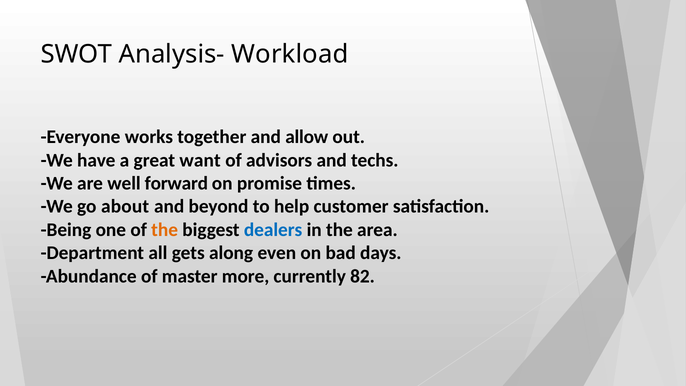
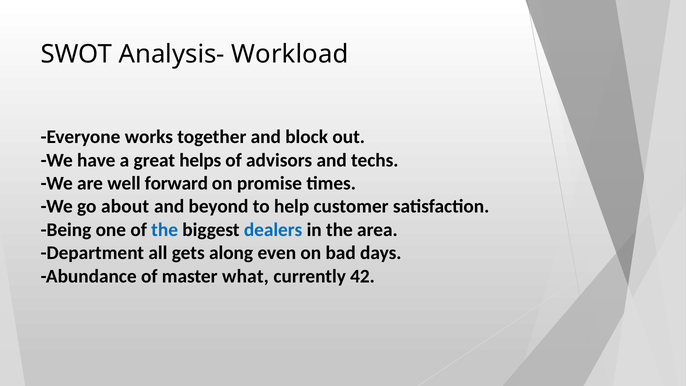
allow: allow -> block (307, 137)
want: want -> helps (200, 160)
the colour: orange -> blue (165, 230)
more: more -> what (245, 276)
82: 82 -> 42 (363, 276)
